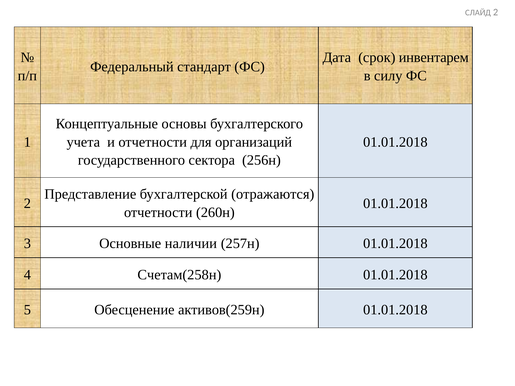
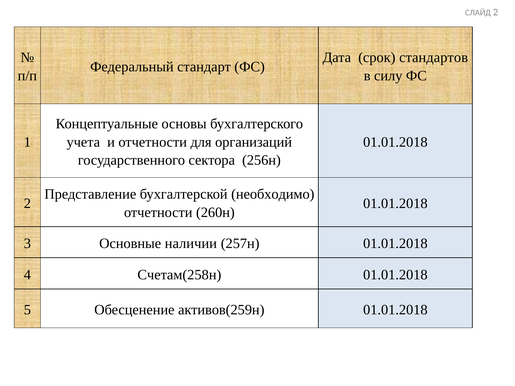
инвентарем: инвентарем -> стандартов (434, 58)
отражаются: отражаются -> необходимо (273, 194)
